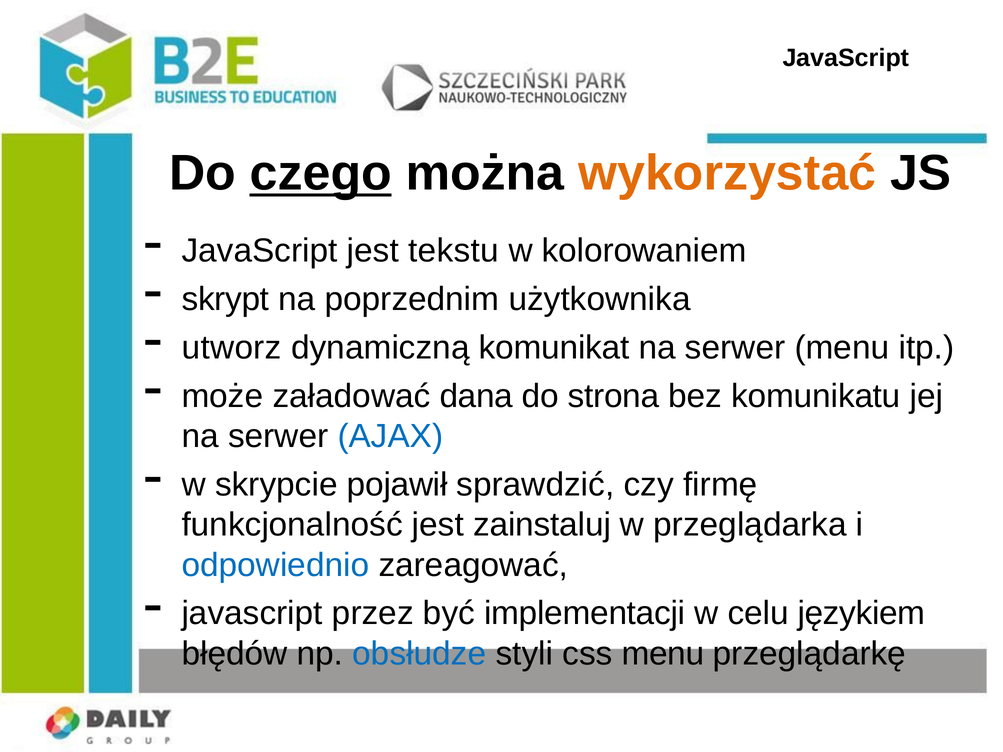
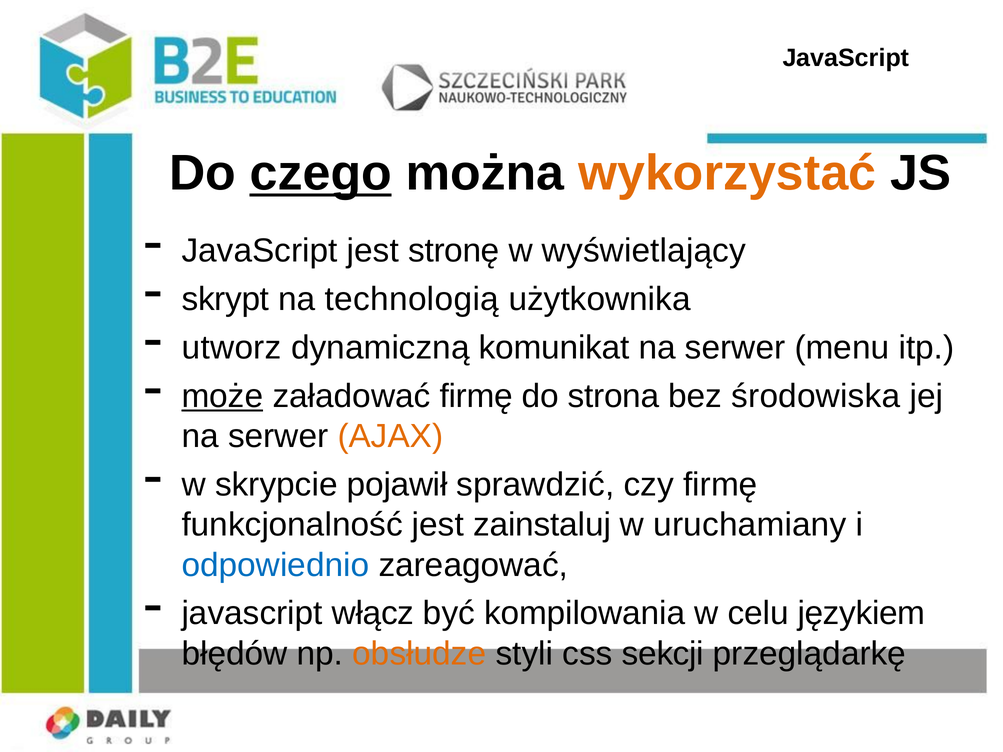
tekstu: tekstu -> stronę (454, 251)
kolorowaniem: kolorowaniem -> wyświetlający (644, 251)
poprzednim: poprzednim -> technologią (412, 299)
może underline: none -> present (222, 396)
załadować dana: dana -> firmę (476, 396)
komunikatu: komunikatu -> środowiska (816, 396)
AJAX colour: blue -> orange (390, 436)
przeglądarka: przeglądarka -> uruchamiany (750, 525)
przez: przez -> włącz (373, 614)
implementacji: implementacji -> kompilowania (585, 614)
obsłudze colour: blue -> orange (419, 654)
css menu: menu -> sekcji (663, 654)
